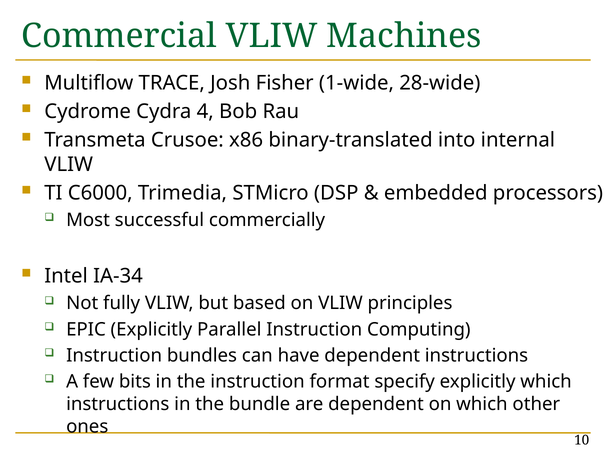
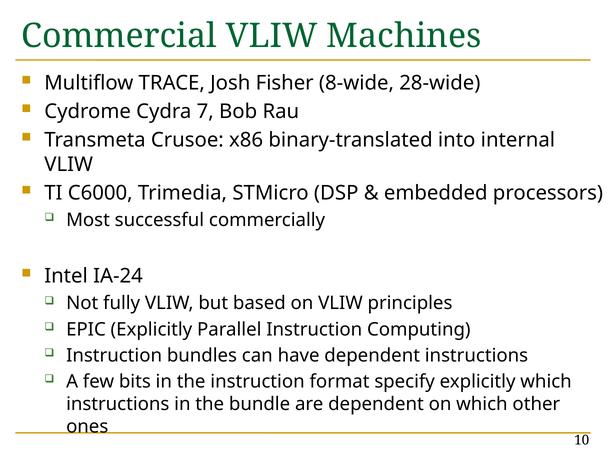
1-wide: 1-wide -> 8-wide (356, 83)
4: 4 -> 7 (205, 112)
IA-34: IA-34 -> IA-24 (118, 276)
